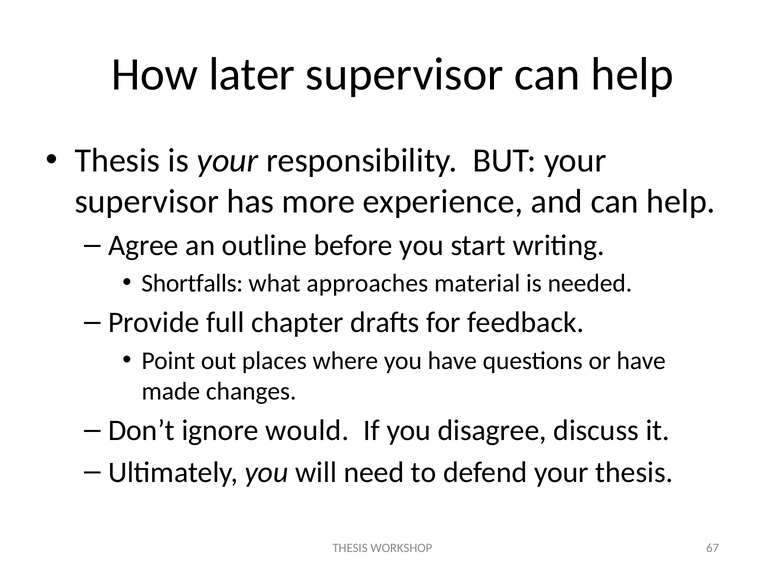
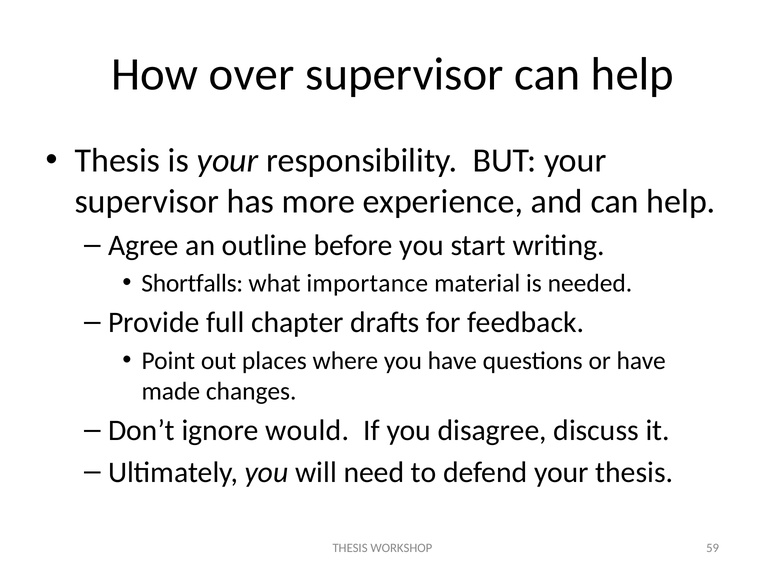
later: later -> over (252, 74)
approaches: approaches -> importance (367, 283)
67: 67 -> 59 (713, 548)
